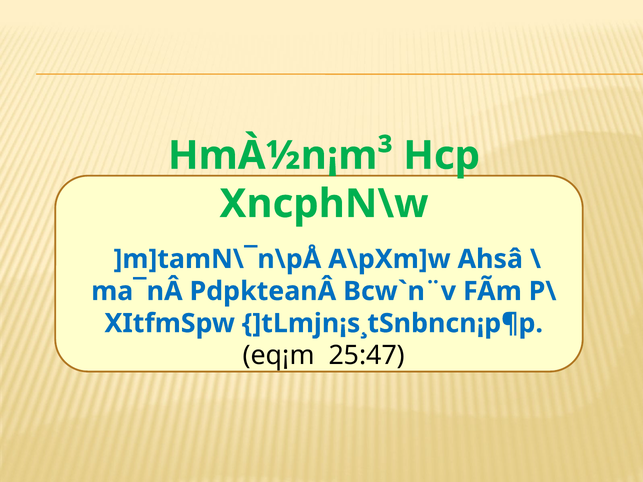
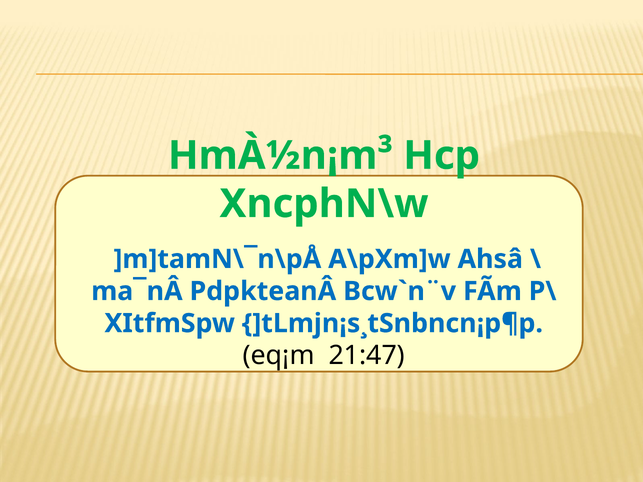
25:47: 25:47 -> 21:47 (367, 356)
